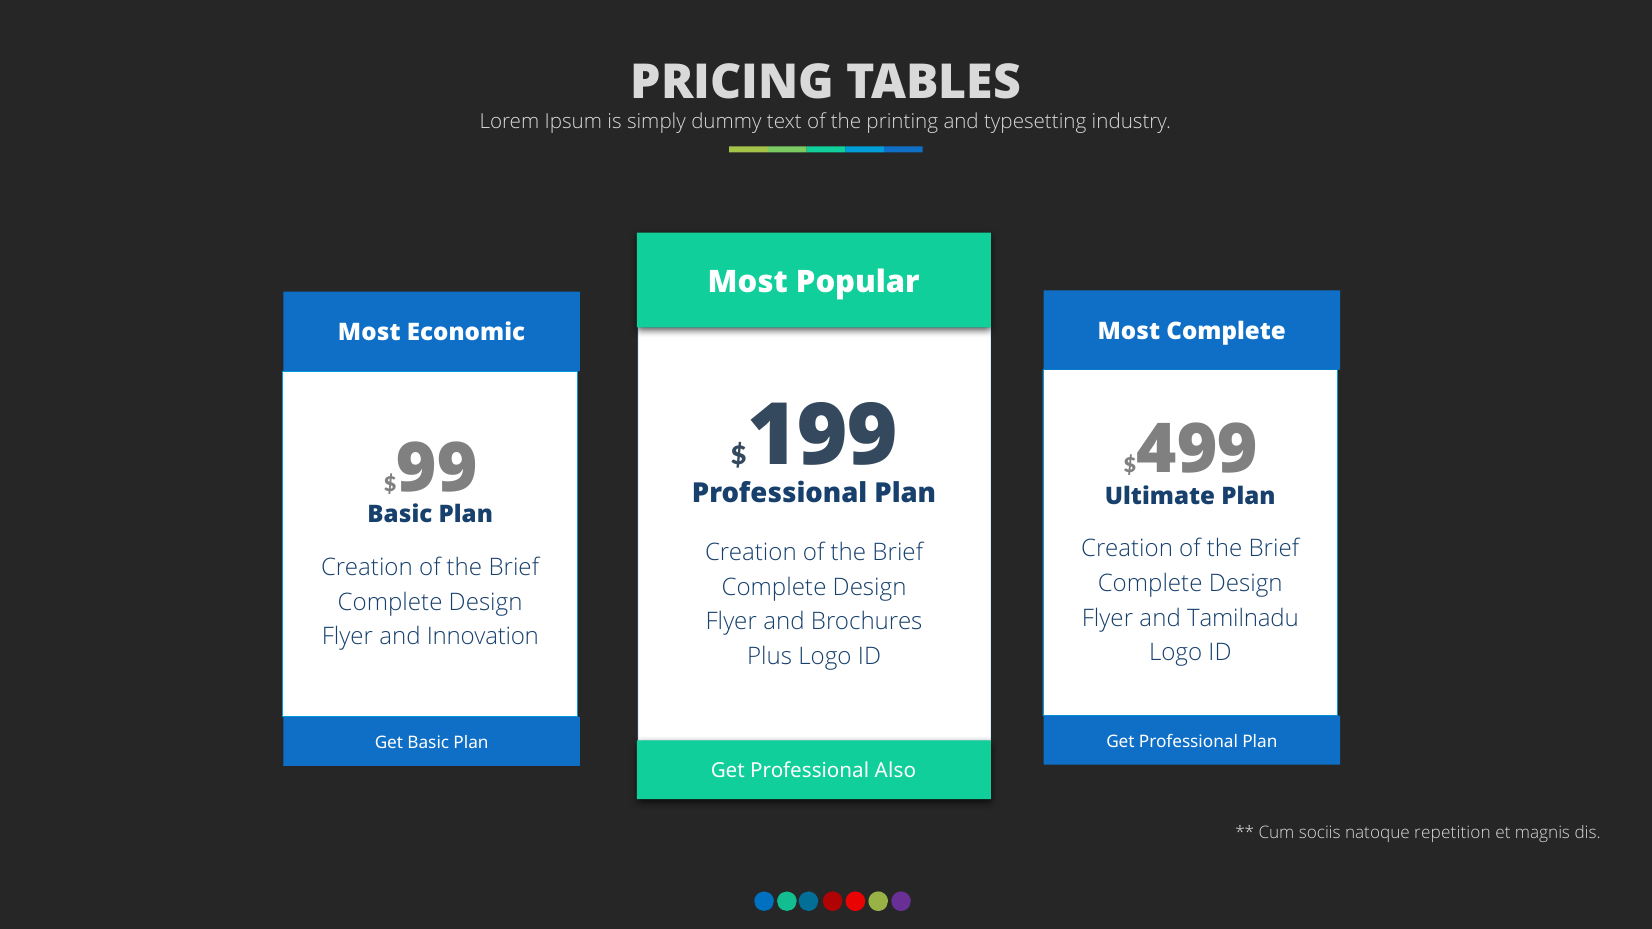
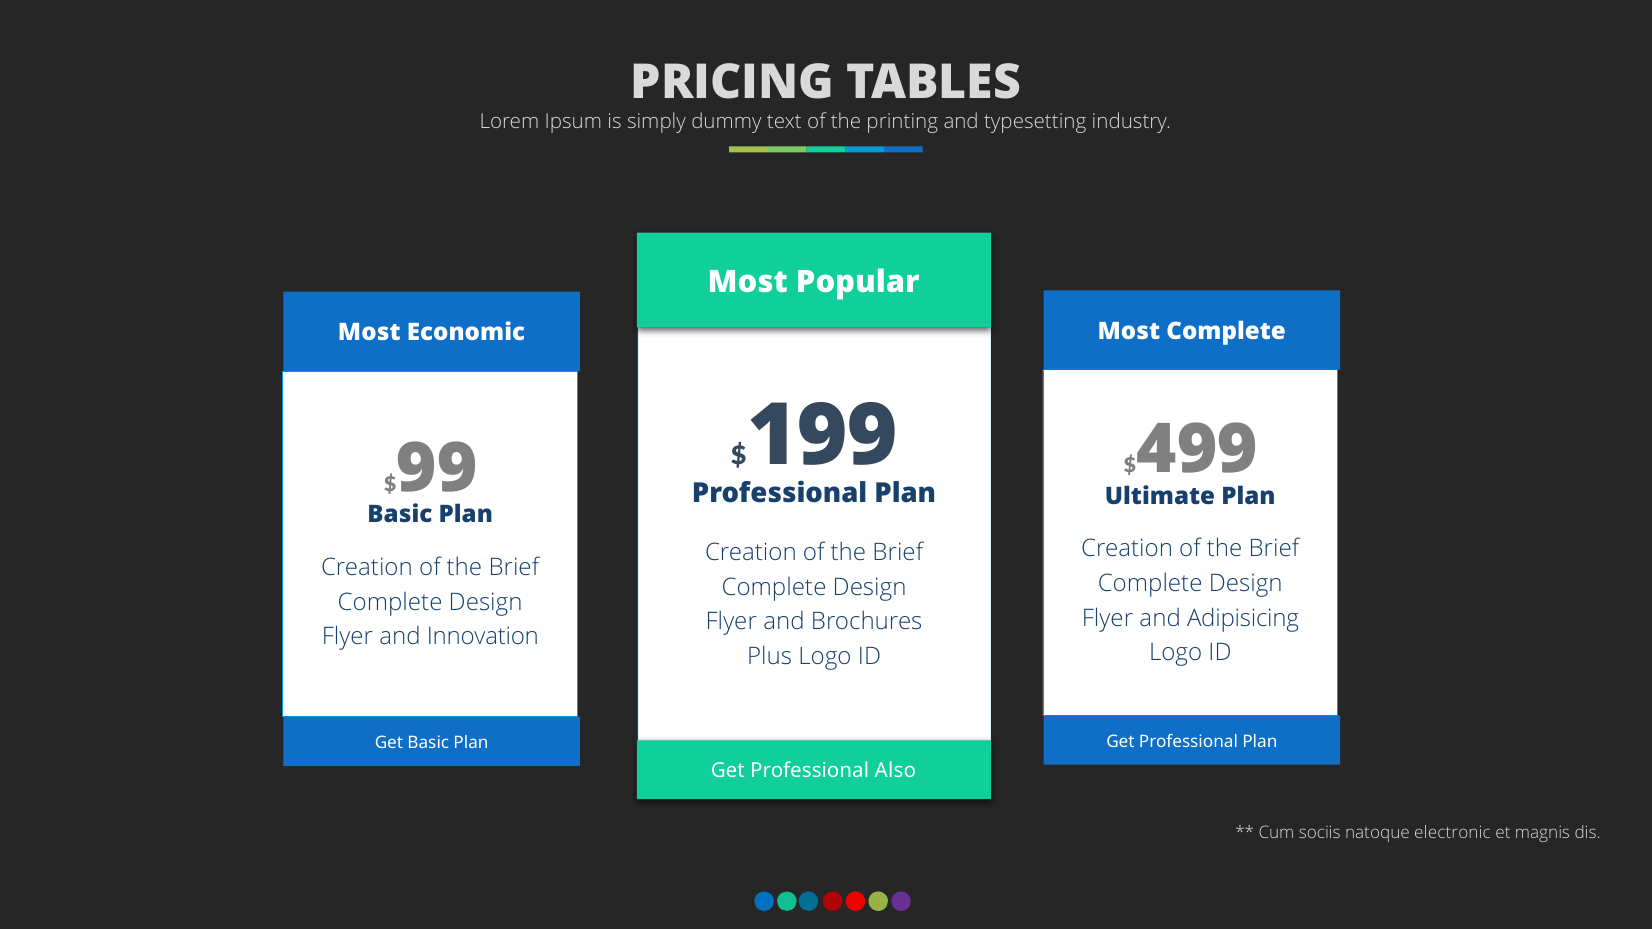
Tamilnadu: Tamilnadu -> Adipisicing (1243, 618)
repetition: repetition -> electronic (1453, 833)
